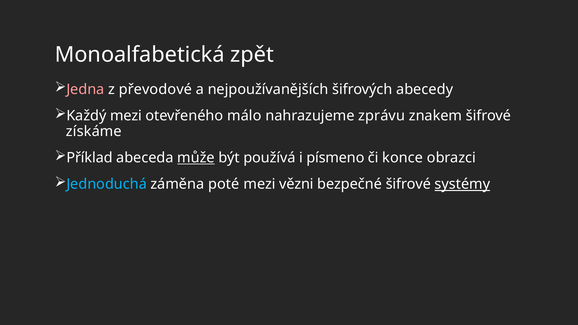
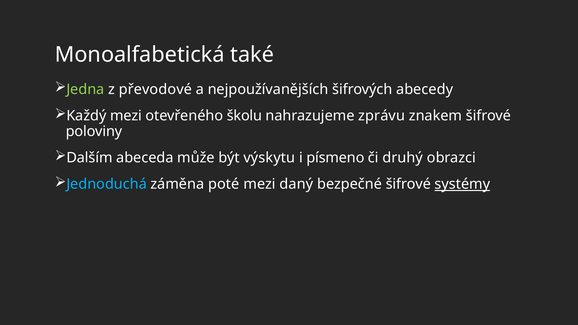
zpět: zpět -> také (252, 55)
Jedna colour: pink -> light green (85, 89)
málo: málo -> školu (244, 116)
získáme: získáme -> poloviny (94, 131)
Příklad: Příklad -> Dalším (89, 158)
může underline: present -> none (196, 158)
používá: používá -> výskytu (269, 158)
konce: konce -> druhý (403, 158)
vězni: vězni -> daný (296, 184)
